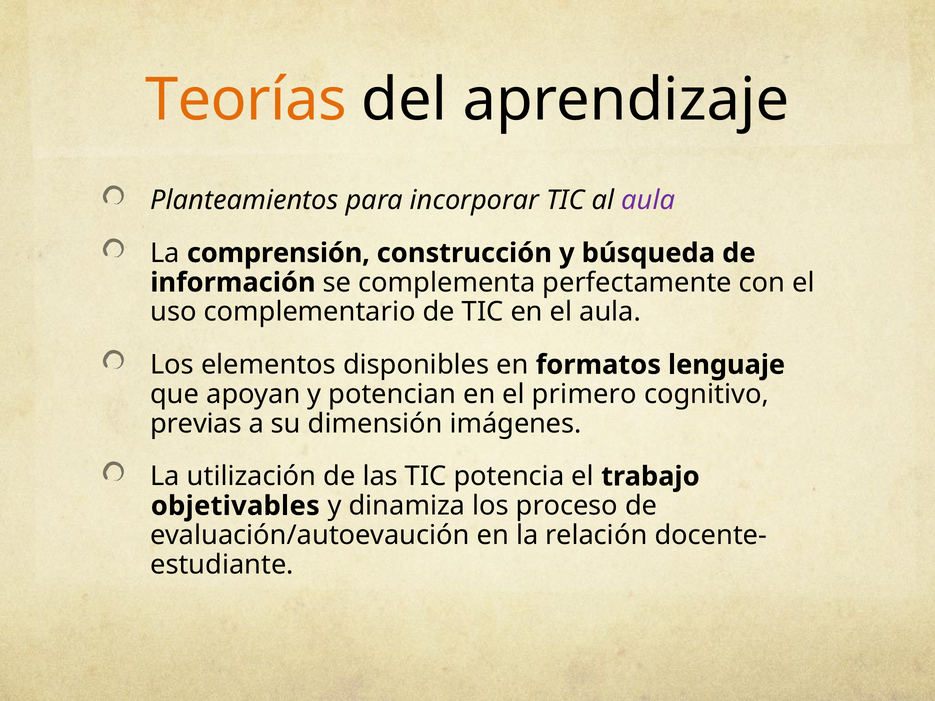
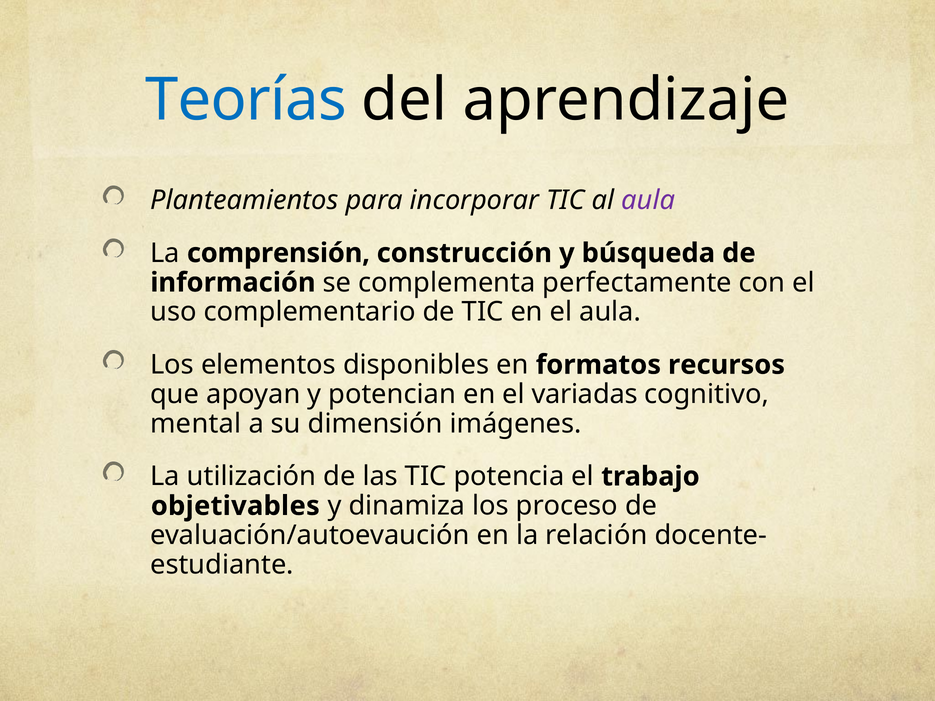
Teorías colour: orange -> blue (246, 100)
lenguaje: lenguaje -> recursos (726, 365)
primero: primero -> variadas (585, 394)
previas: previas -> mental (196, 424)
